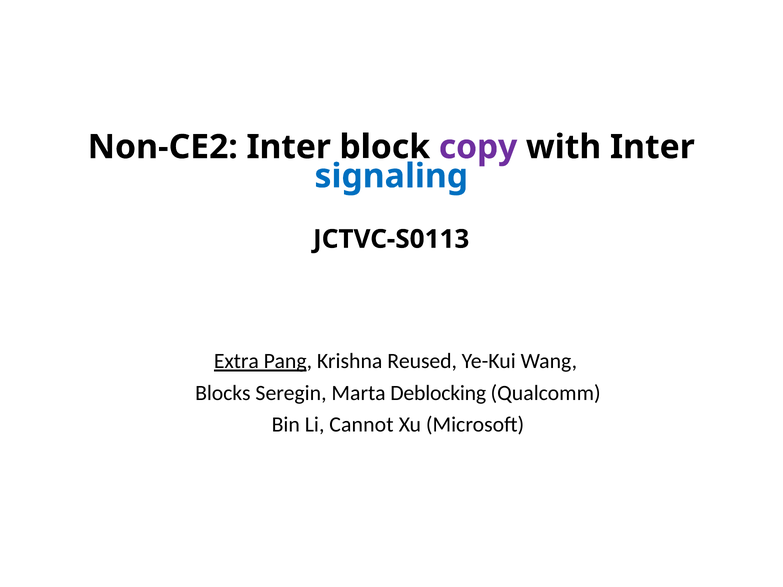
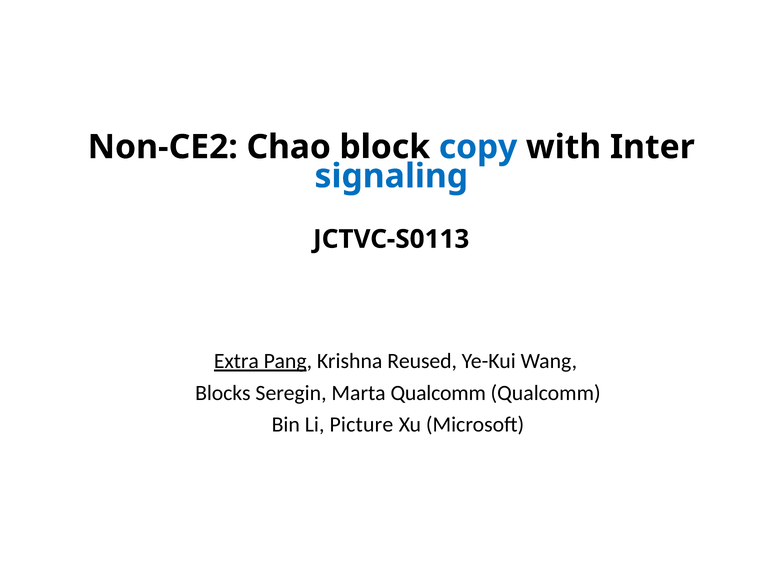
Non-CE2 Inter: Inter -> Chao (289, 147)
copy colour: purple -> blue (478, 147)
Marta Deblocking: Deblocking -> Qualcomm (438, 393)
Cannot: Cannot -> Picture (361, 425)
